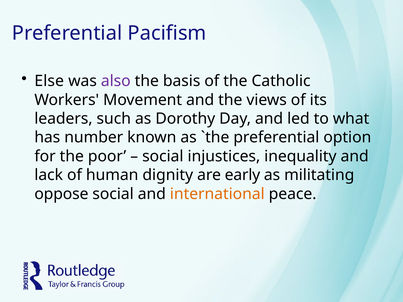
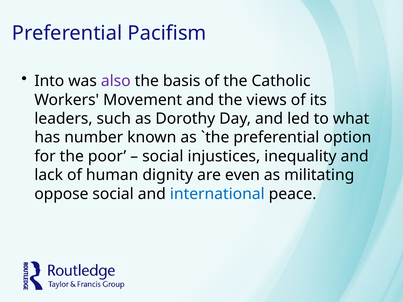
Else: Else -> Into (49, 81)
early: early -> even (242, 175)
international colour: orange -> blue (217, 194)
